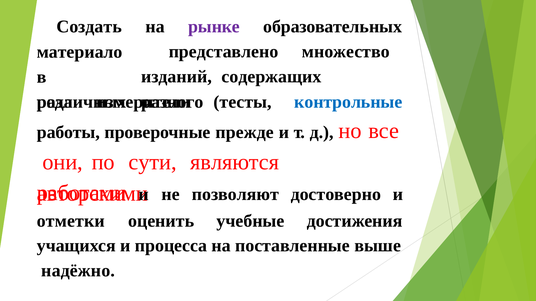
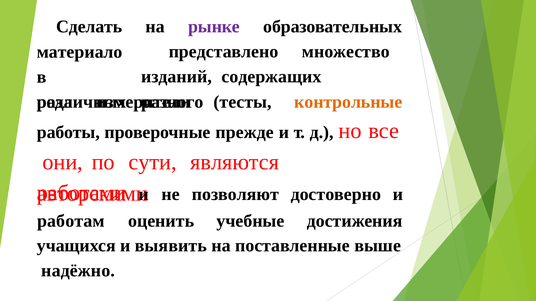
Создать: Создать -> Сделать (89, 27)
контрольные colour: blue -> orange (348, 102)
отметки: отметки -> работам (71, 221)
процесса: процесса -> выявить (171, 246)
